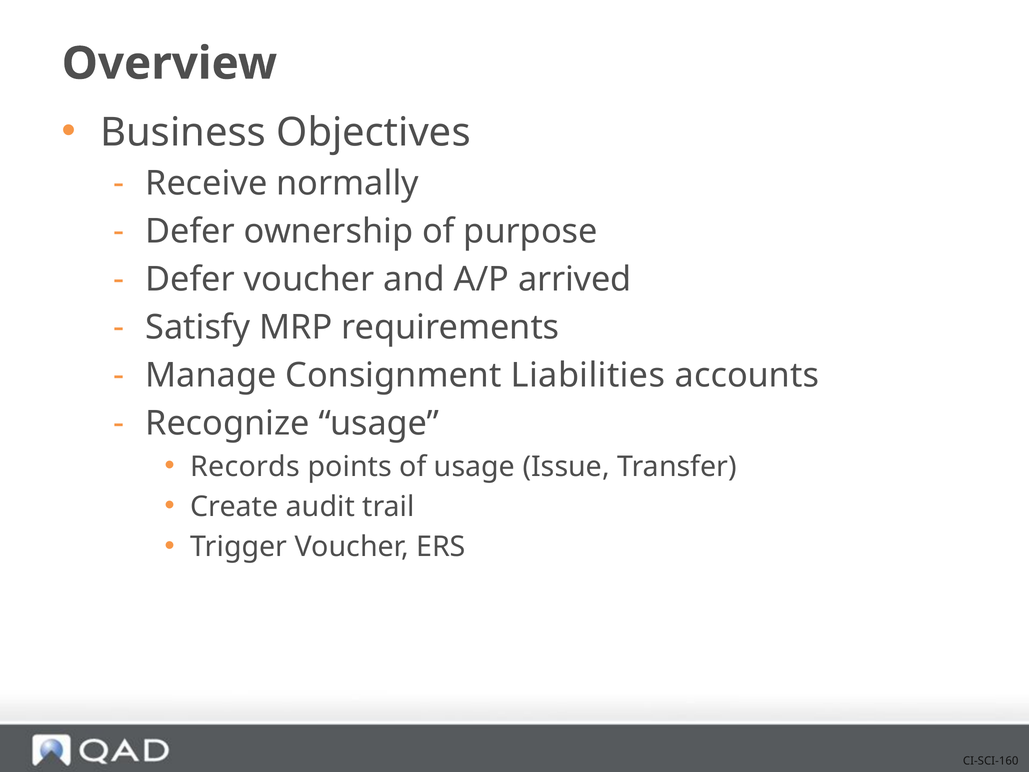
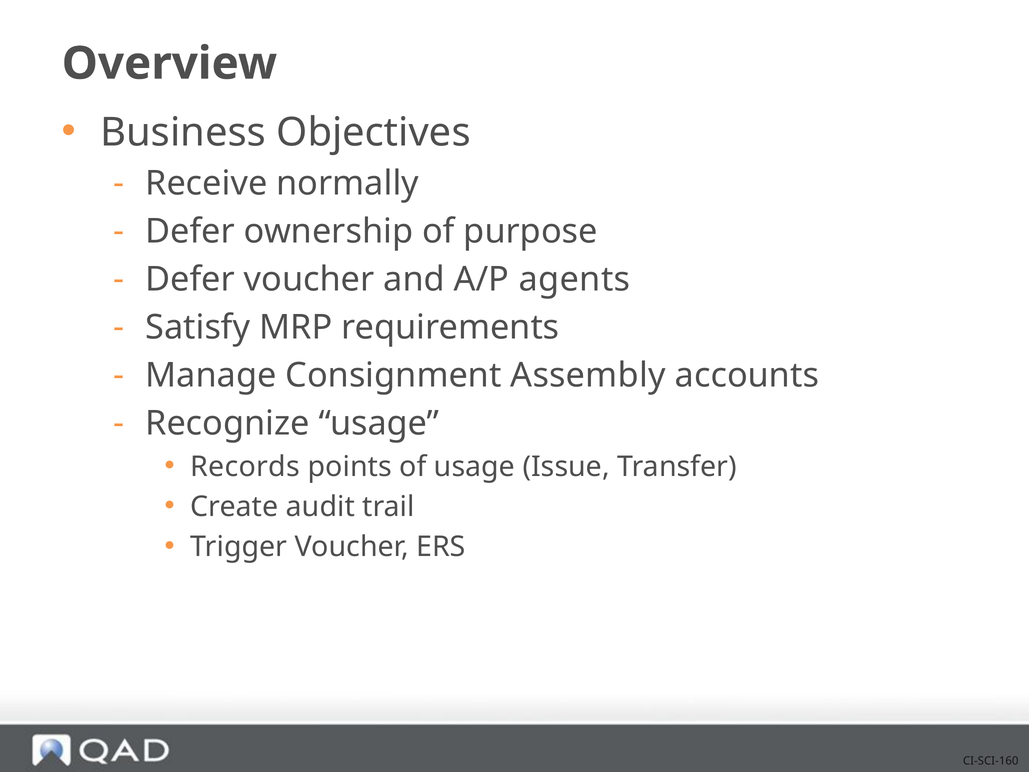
arrived: arrived -> agents (574, 279)
Liabilities: Liabilities -> Assembly (588, 375)
